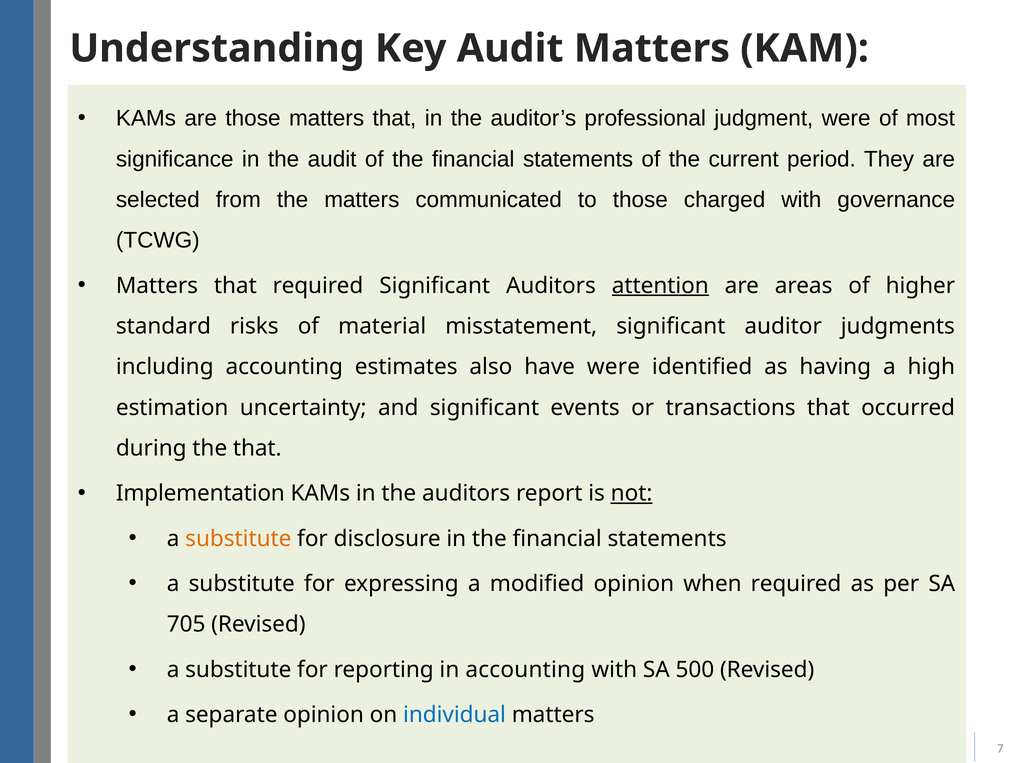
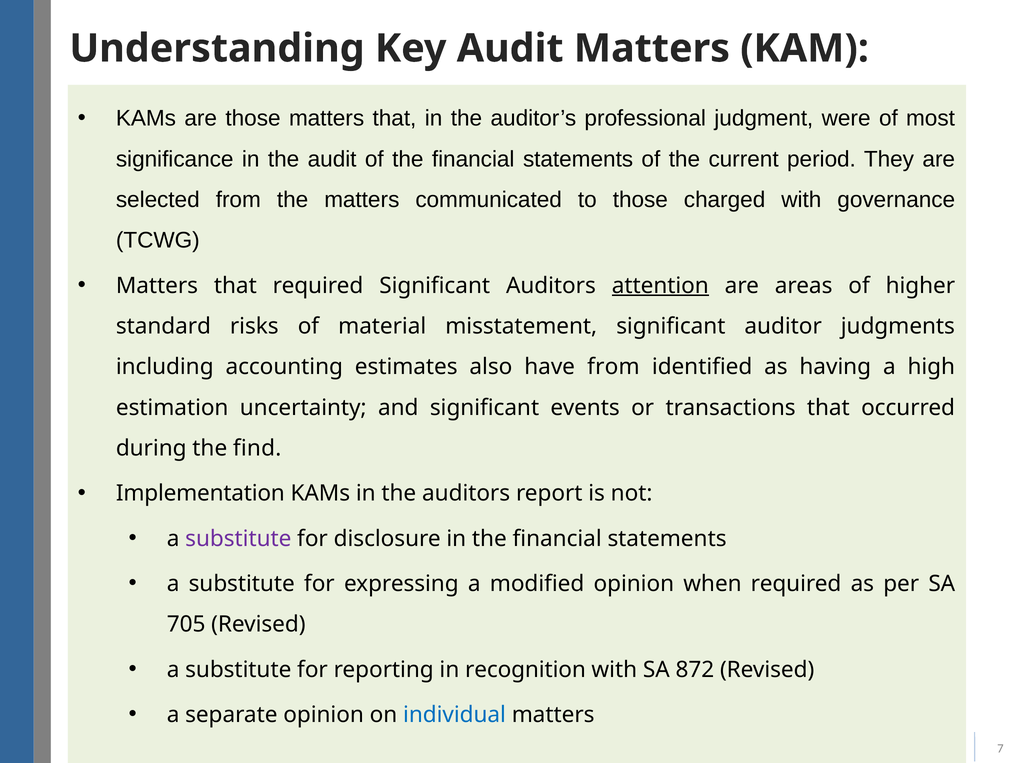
have were: were -> from (613, 367)
the that: that -> find (257, 448)
not underline: present -> none (632, 493)
substitute colour: orange -> purple (238, 538)
in accounting: accounting -> recognition (525, 669)
500: 500 -> 872 (695, 669)
